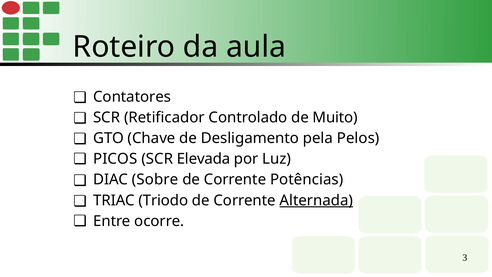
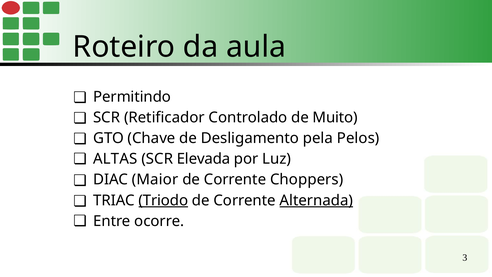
Contatores: Contatores -> Permitindo (132, 97)
PICOS: PICOS -> ALTAS (115, 159)
Sobre: Sobre -> Maior (155, 180)
Potências: Potências -> Choppers (307, 180)
Triodo underline: none -> present (163, 200)
